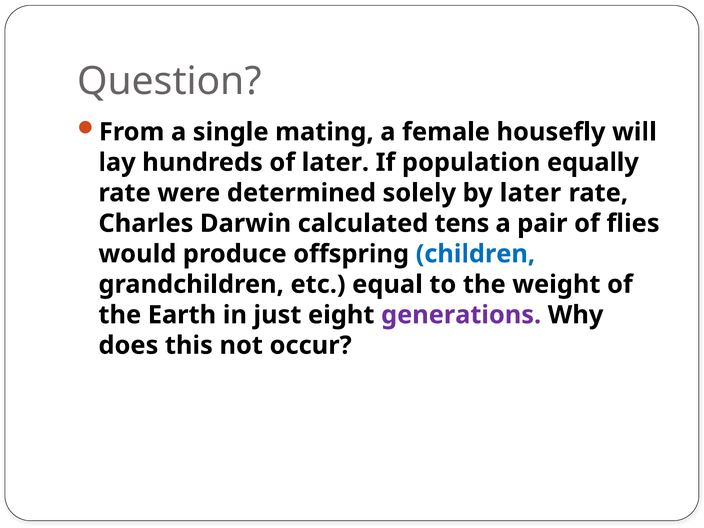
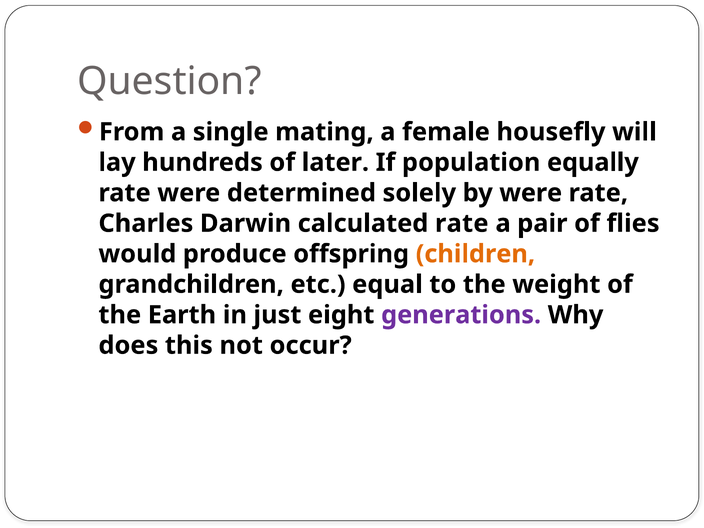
by later: later -> were (531, 193)
calculated tens: tens -> rate (462, 223)
children colour: blue -> orange (475, 254)
